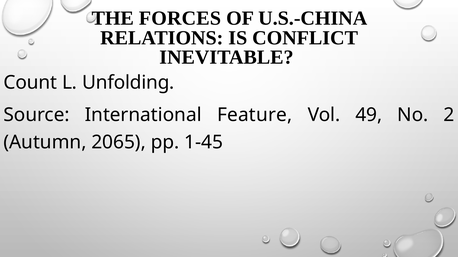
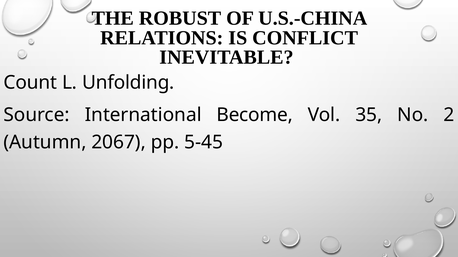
FORCES: FORCES -> ROBUST (180, 18)
Feature: Feature -> Become (255, 115)
49: 49 -> 35 (369, 115)
2065: 2065 -> 2067 (119, 143)
1-45: 1-45 -> 5-45 (204, 143)
